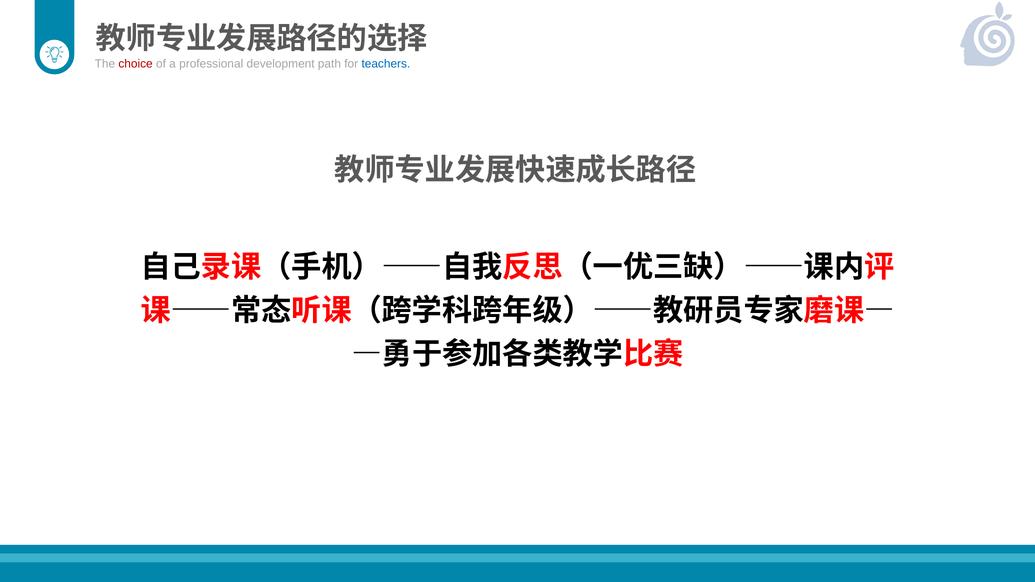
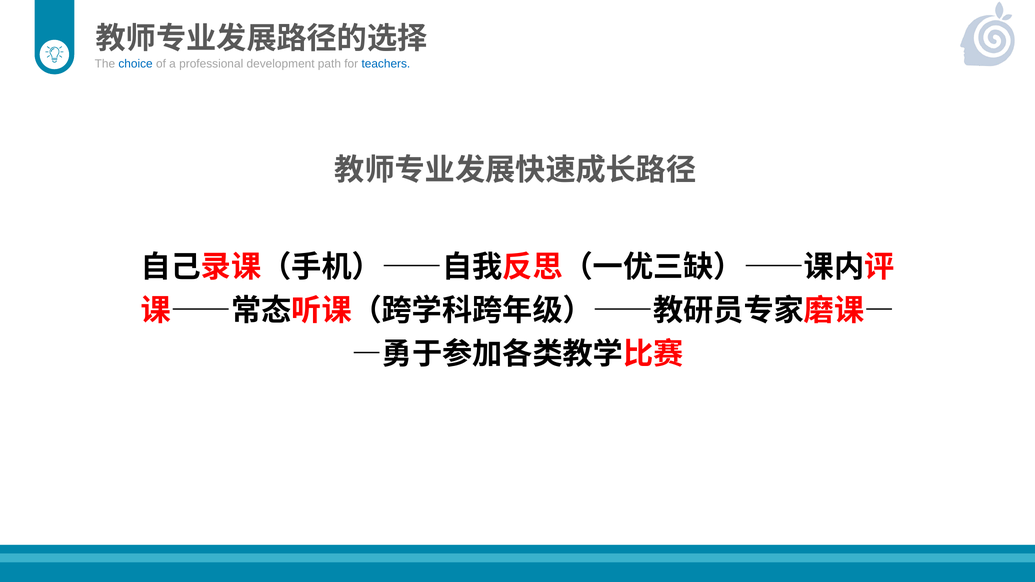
choice colour: red -> blue (136, 64)
